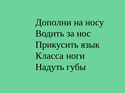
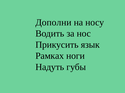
Класса: Класса -> Рамках (50, 56)
